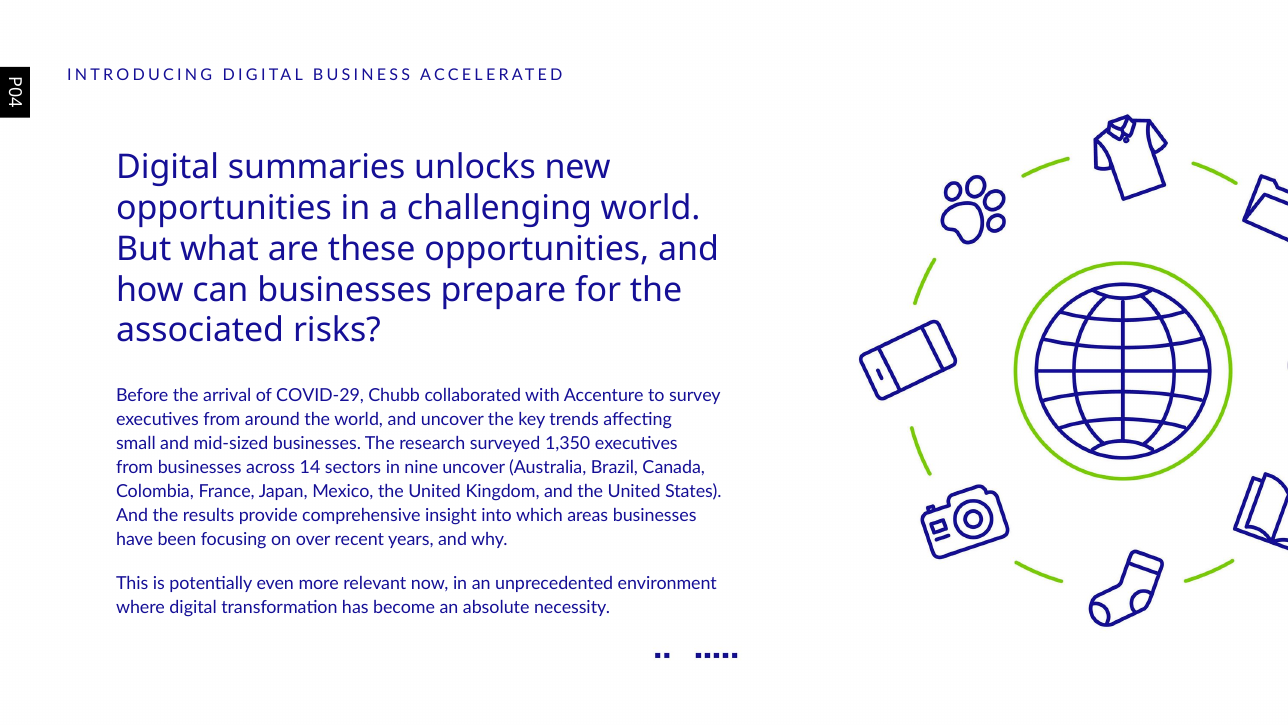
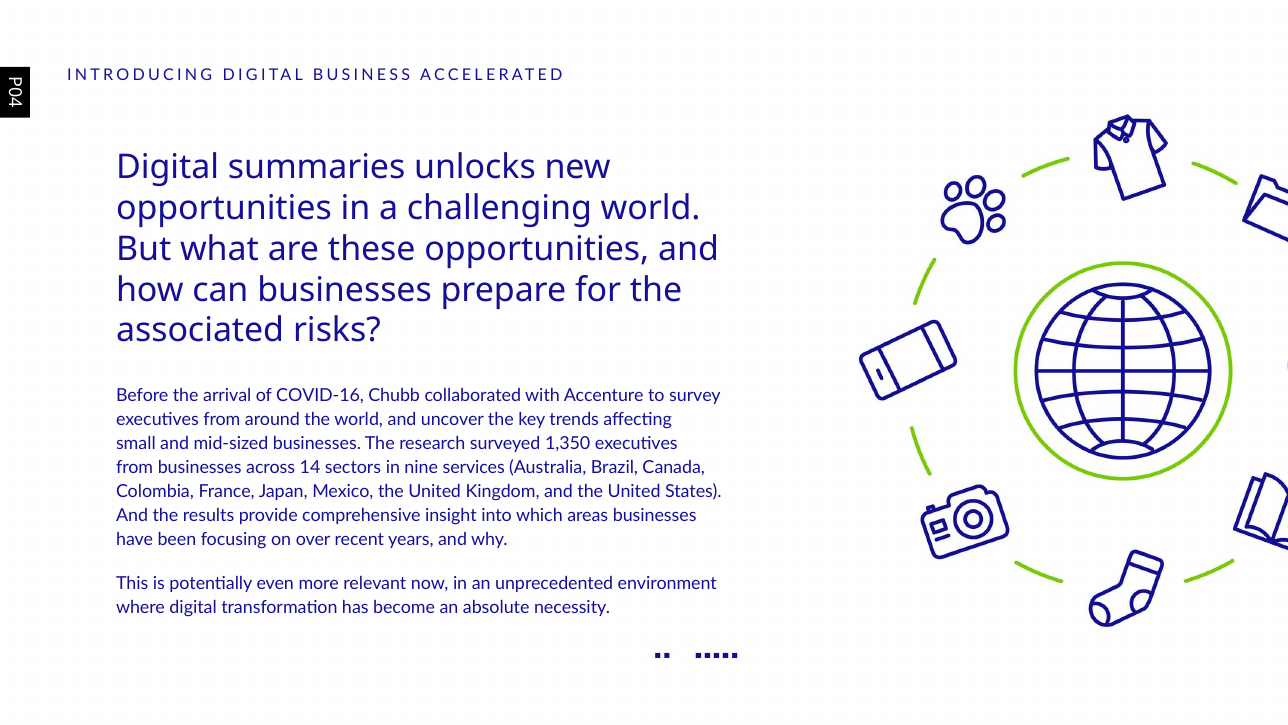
COVID-29: COVID-29 -> COVID-16 (320, 395)
nine uncover: uncover -> services (474, 467)
